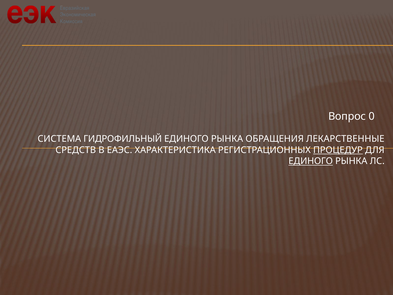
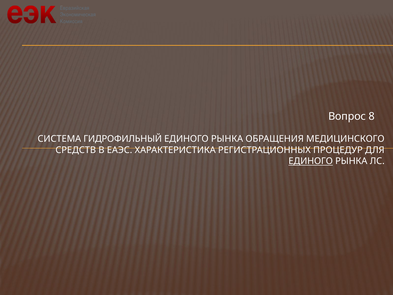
0: 0 -> 8 (372, 116)
ЛЕКАРСТВЕННЫЕ: ЛЕКАРСТВЕННЫЕ -> МЕДИЦИНСКОГО (345, 139)
ПРОЦЕДУР underline: present -> none (338, 150)
